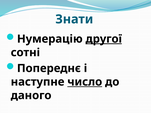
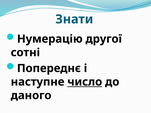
другої underline: present -> none (104, 39)
